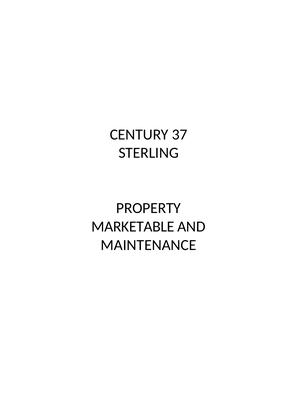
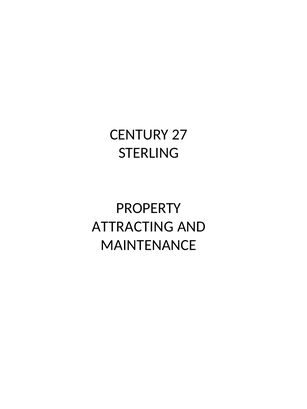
37: 37 -> 27 (180, 135)
MARKETABLE: MARKETABLE -> ATTRACTING (133, 227)
